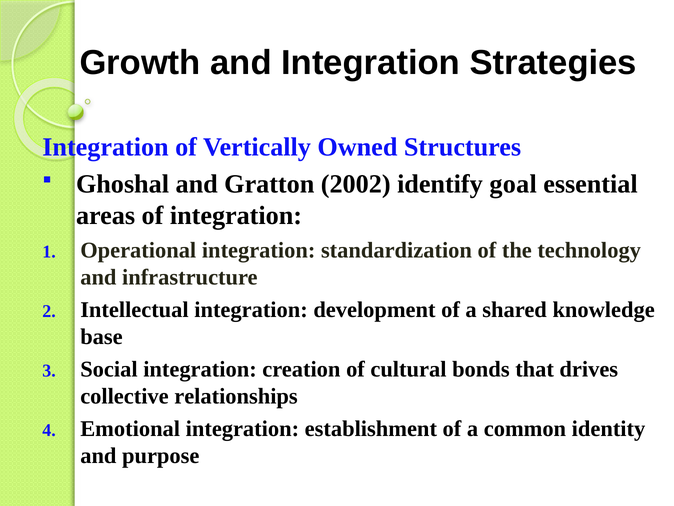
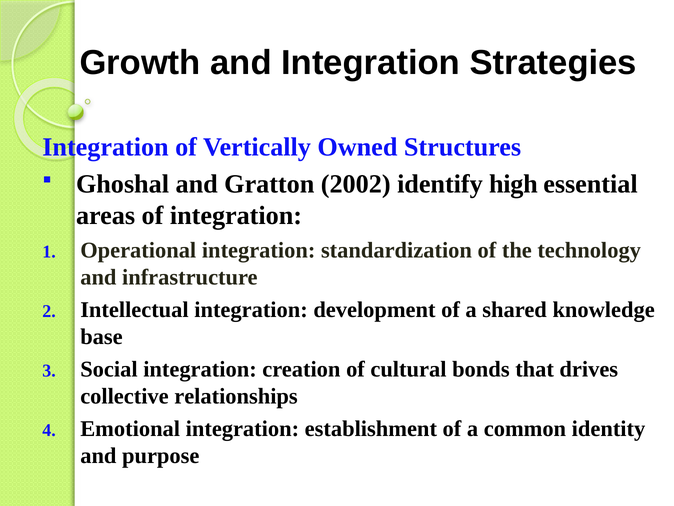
goal: goal -> high (513, 184)
